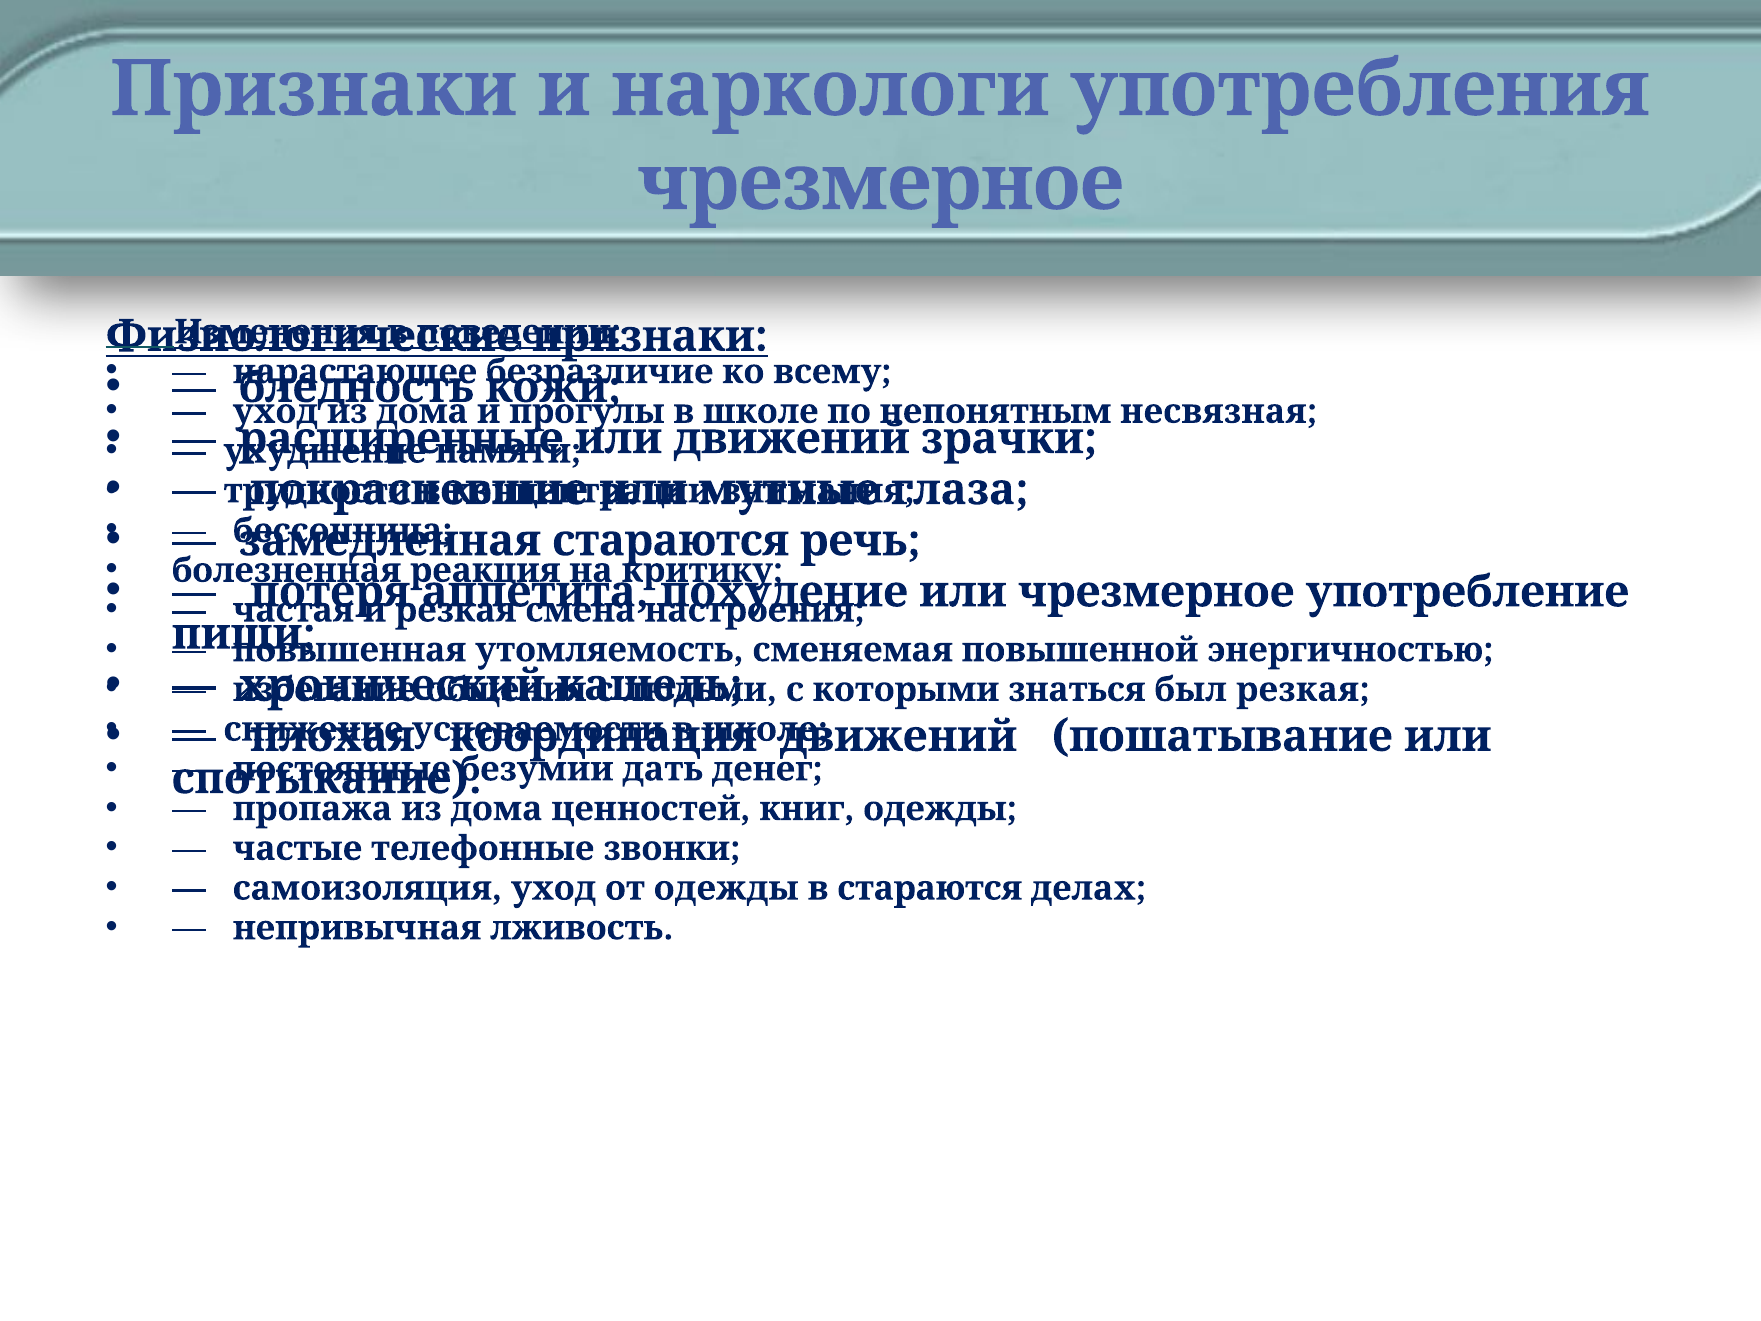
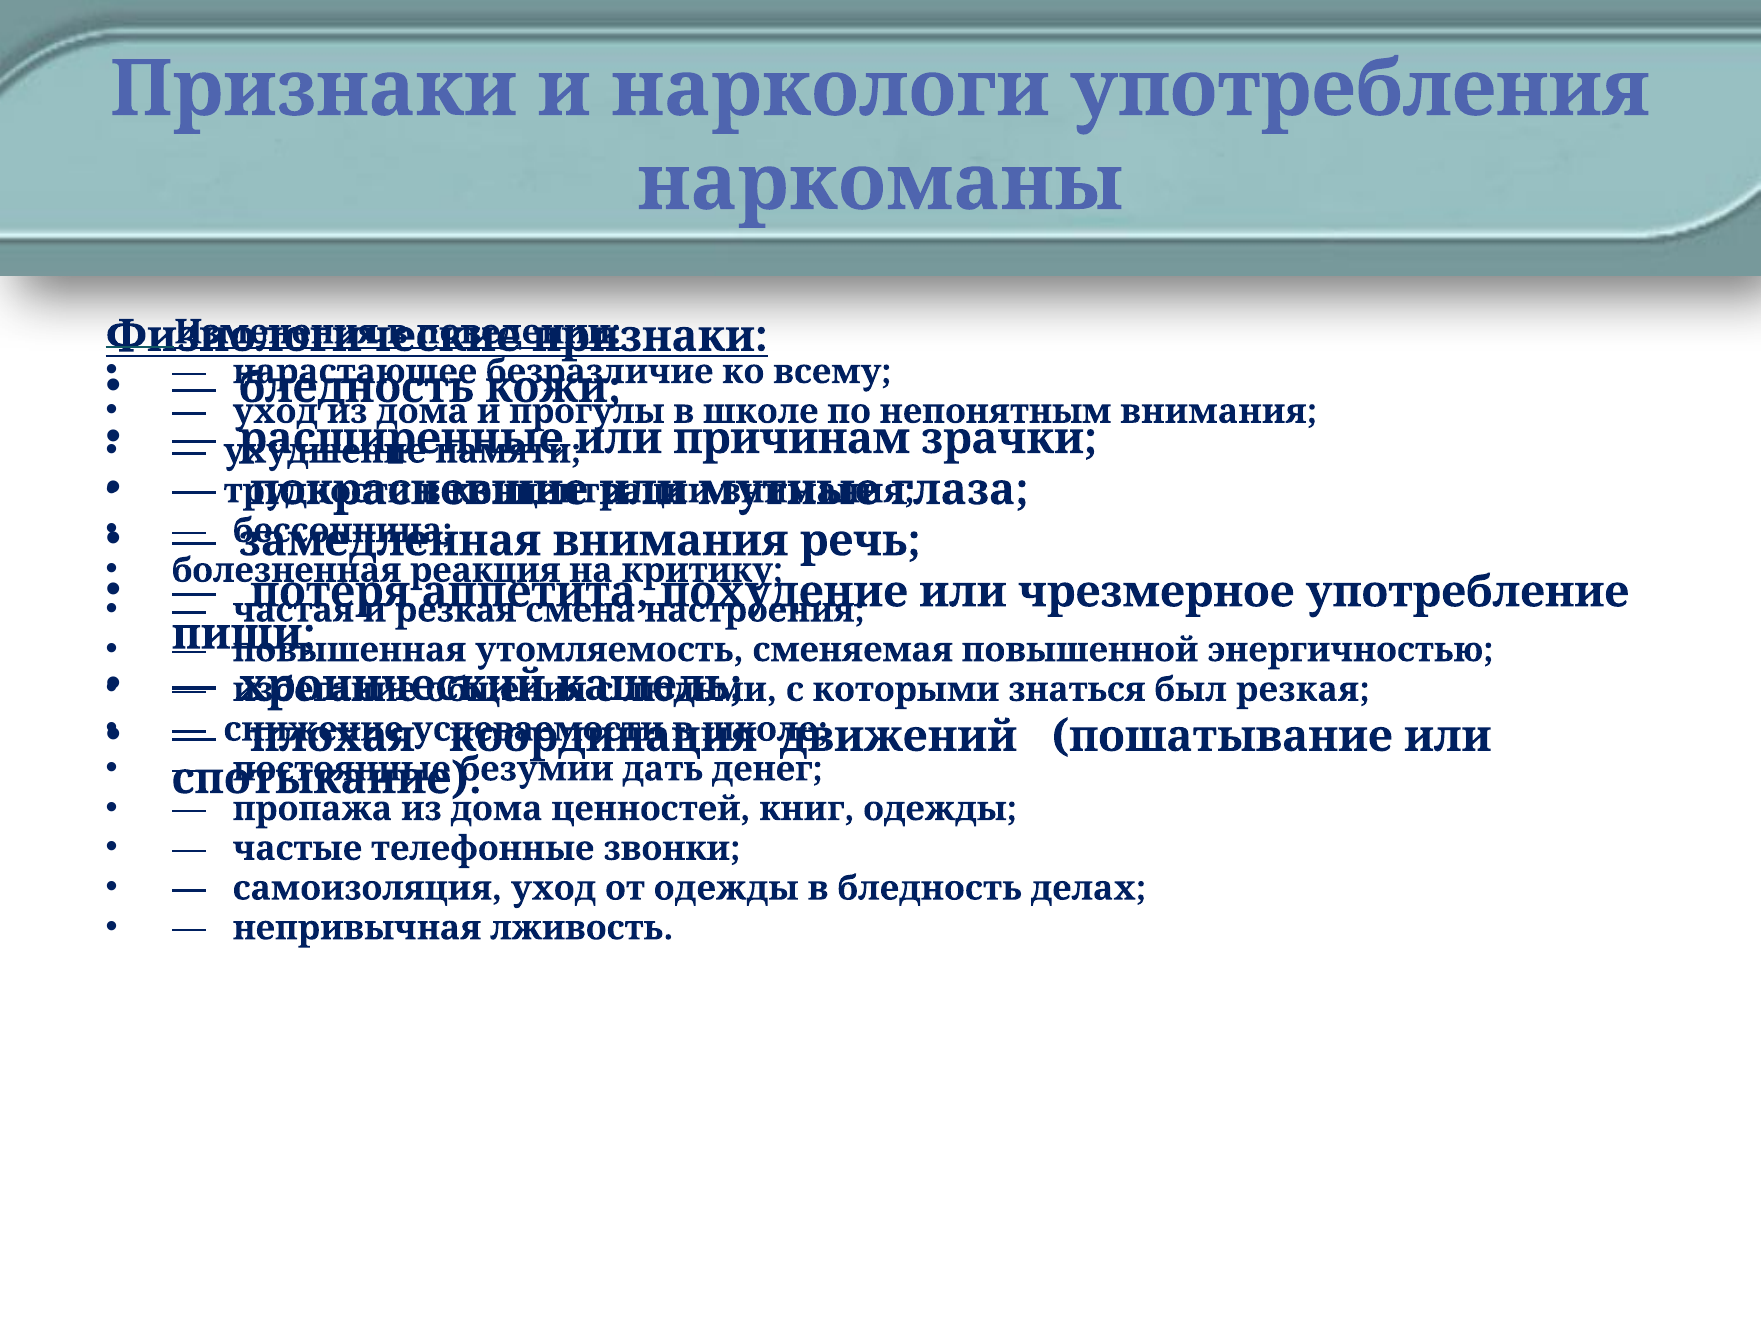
чрезмерное: чрезмерное -> наркоманы (880, 183)
несвязная: несвязная -> внимания (1219, 411)
или движений: движений -> причинам (792, 438)
стараются: стараются -> внимания (671, 541)
в стараются: стараются -> бледность (930, 888)
